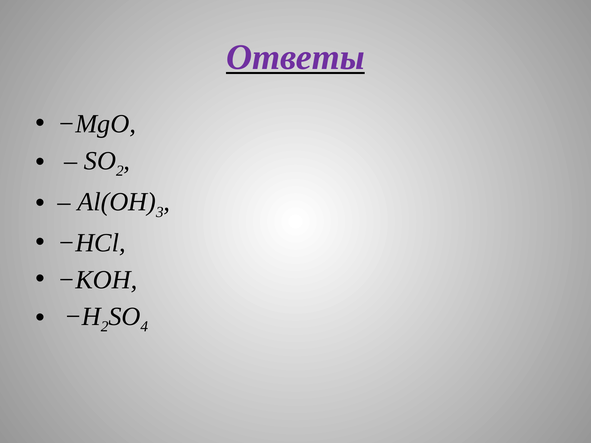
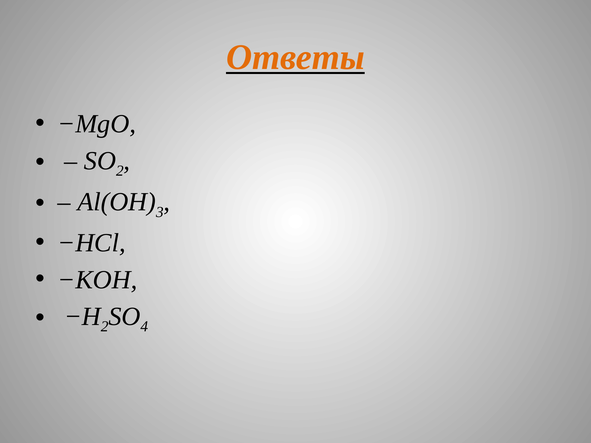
Ответы colour: purple -> orange (295, 57)
